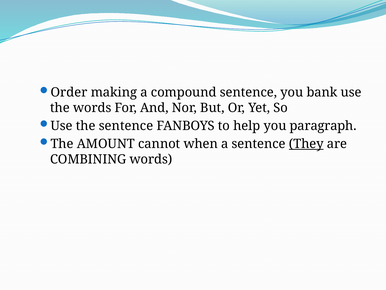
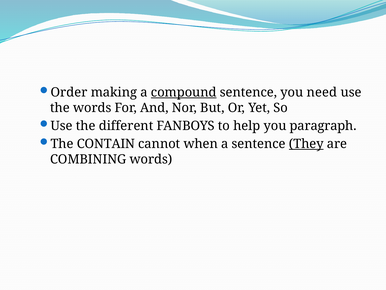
compound underline: none -> present (184, 92)
bank: bank -> need (322, 92)
the sentence: sentence -> different (126, 126)
AMOUNT: AMOUNT -> CONTAIN (106, 144)
